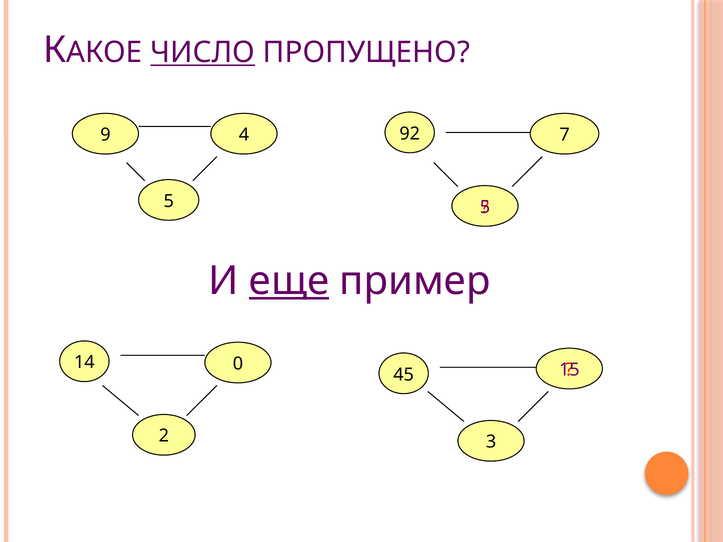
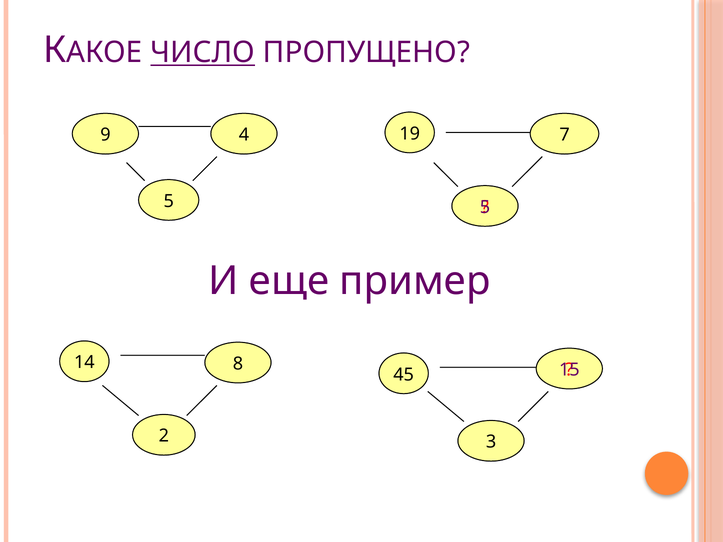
92: 92 -> 19 (410, 134)
еще underline: present -> none (289, 281)
0: 0 -> 8 (238, 364)
